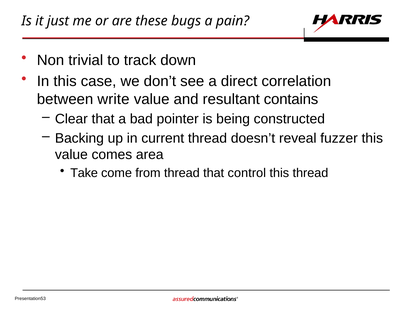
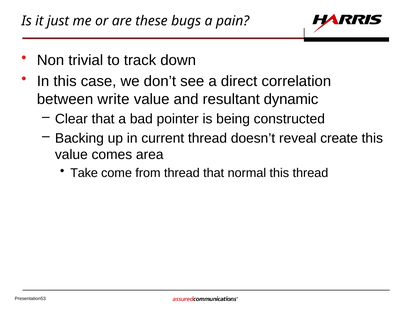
contains: contains -> dynamic (291, 99)
fuzzer: fuzzer -> create (339, 138)
control: control -> normal (247, 173)
